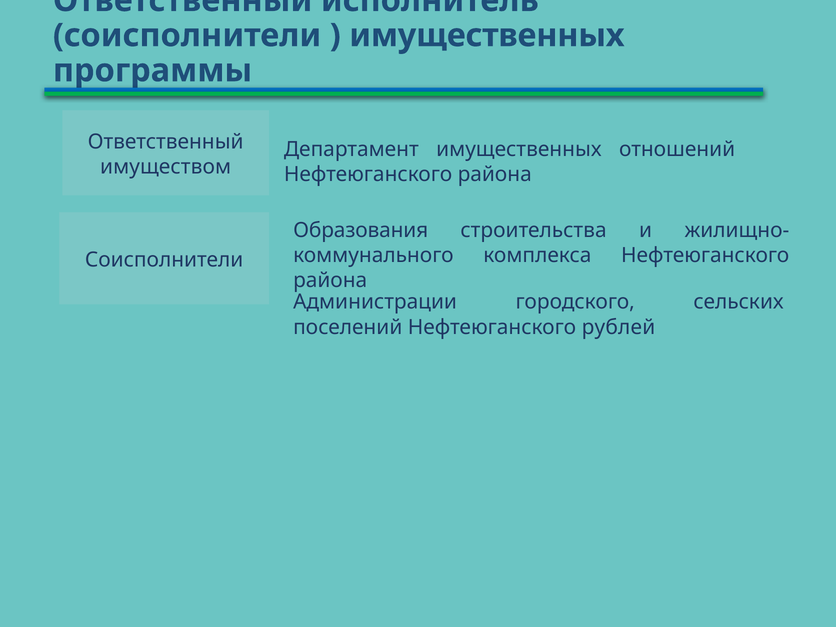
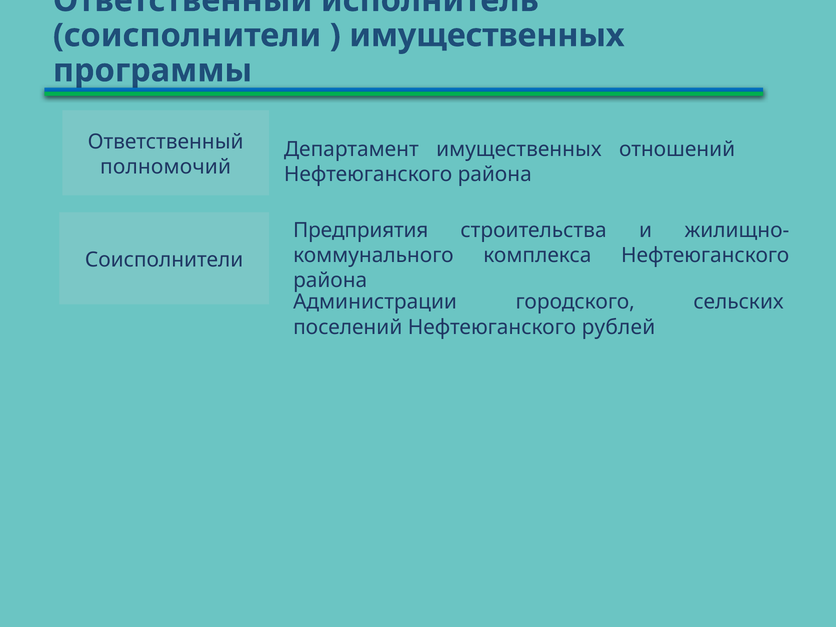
имуществом: имуществом -> полномочий (166, 167)
Образования: Образования -> Предприятия (361, 230)
